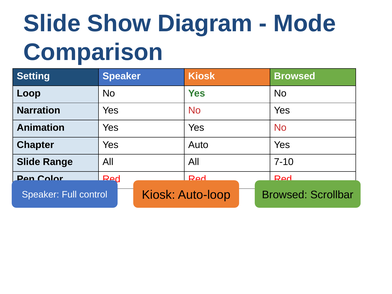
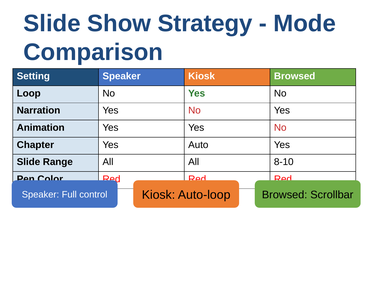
Diagram: Diagram -> Strategy (205, 24)
7-10: 7-10 -> 8-10 (284, 162)
